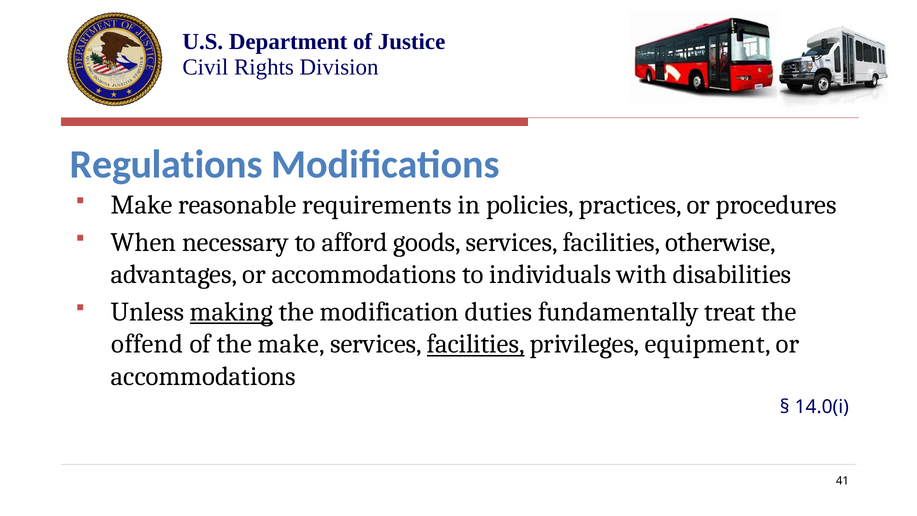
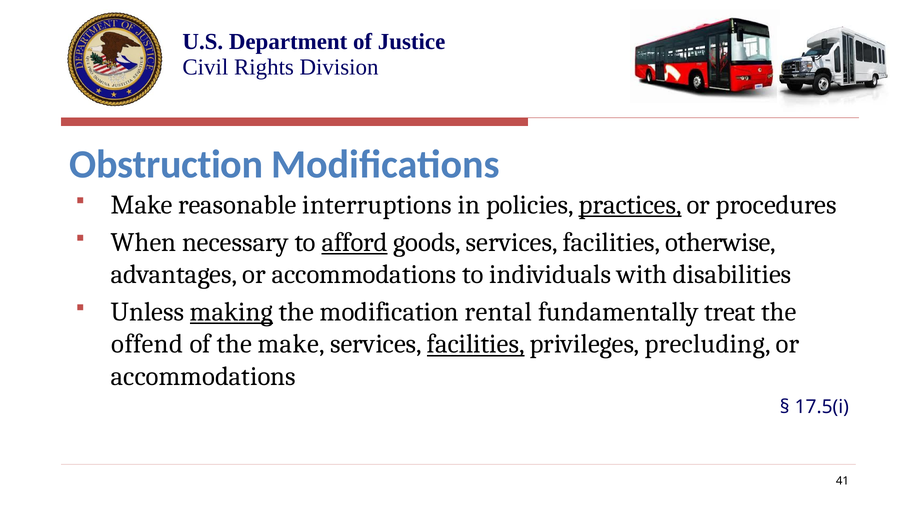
Regulations: Regulations -> Obstruction (166, 164)
requirements: requirements -> interruptions (377, 205)
practices underline: none -> present (630, 205)
afford underline: none -> present (355, 242)
duties: duties -> rental (498, 312)
equipment: equipment -> precluding (708, 344)
14.0(i: 14.0(i -> 17.5(i (822, 407)
